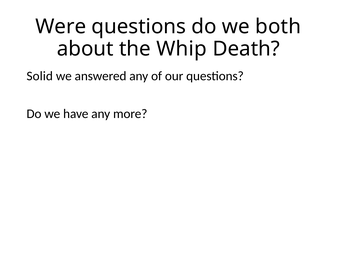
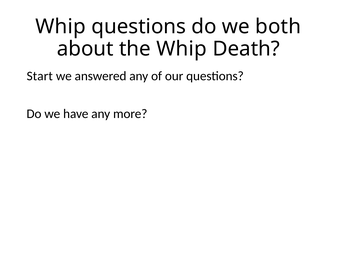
Were: Were -> Whip (61, 27)
Solid: Solid -> Start (40, 76)
